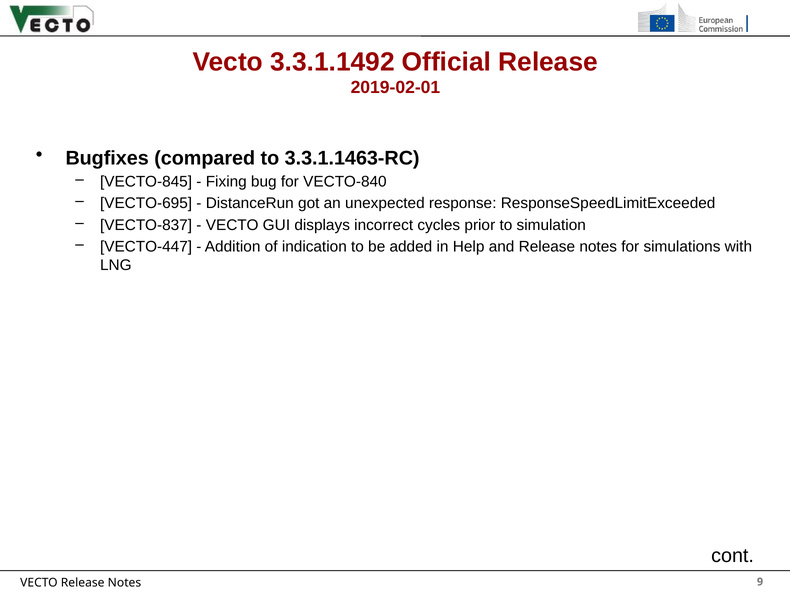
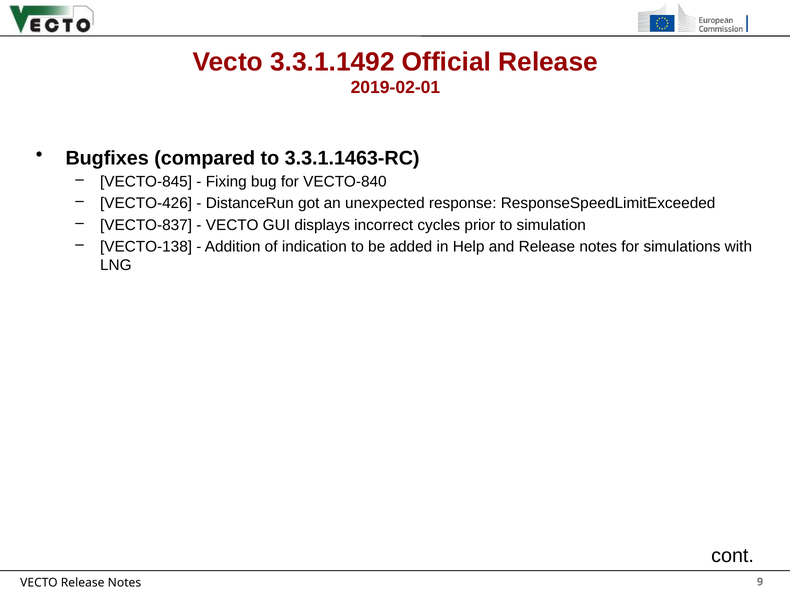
VECTO-695: VECTO-695 -> VECTO-426 (146, 203)
VECTO-447: VECTO-447 -> VECTO-138 (146, 246)
